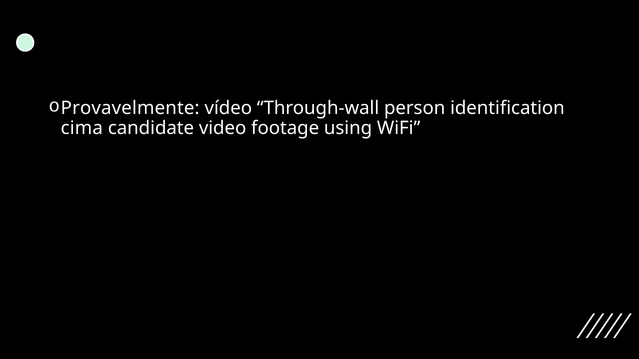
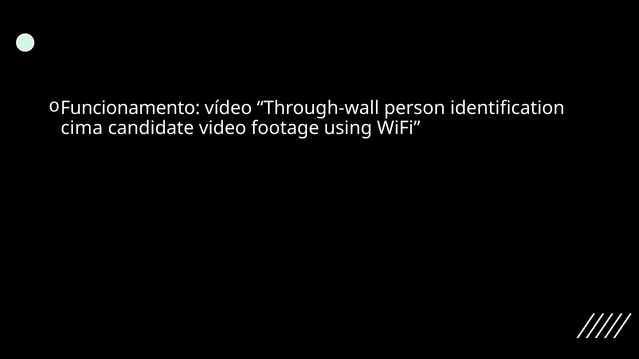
Provavelmente: Provavelmente -> Funcionamento (130, 108)
